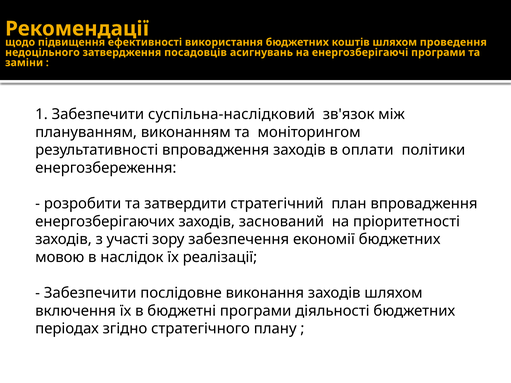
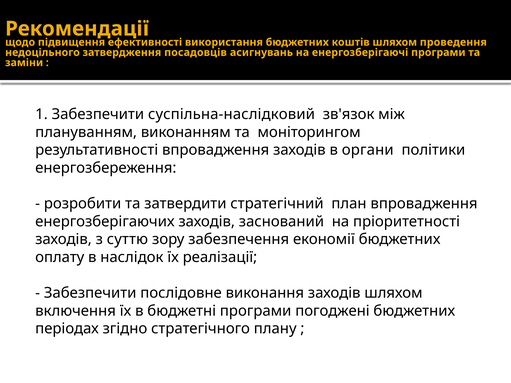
оплати: оплати -> органи (368, 150)
участі: участі -> суттю (127, 239)
мовою: мовою -> оплату (60, 257)
діяльності: діяльності -> погоджені (332, 311)
